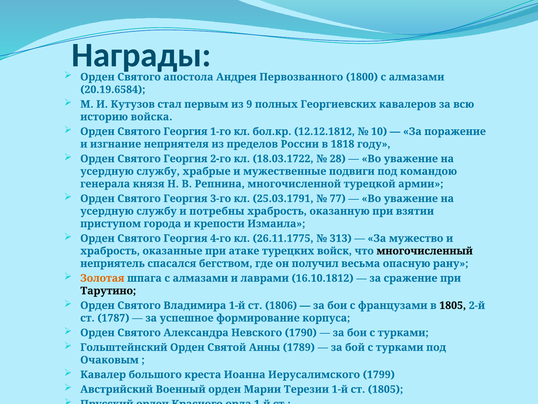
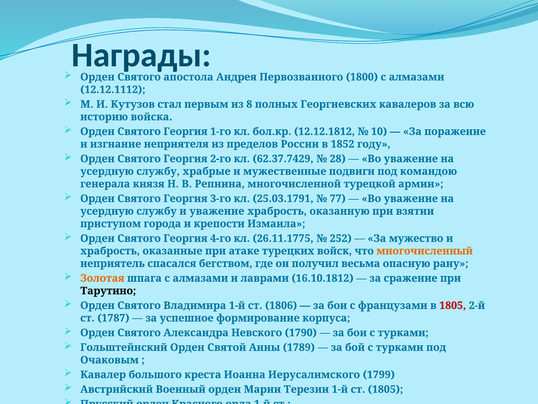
20.19.6584: 20.19.6584 -> 12.12.1112 (113, 89)
9: 9 -> 8 (249, 104)
1818: 1818 -> 1852 (343, 144)
18.03.1722: 18.03.1722 -> 62.37.7429 (283, 159)
и потребны: потребны -> уважение (217, 211)
313: 313 -> 252 (341, 238)
многочисленный colour: black -> orange (425, 251)
1805 colour: black -> red (453, 305)
